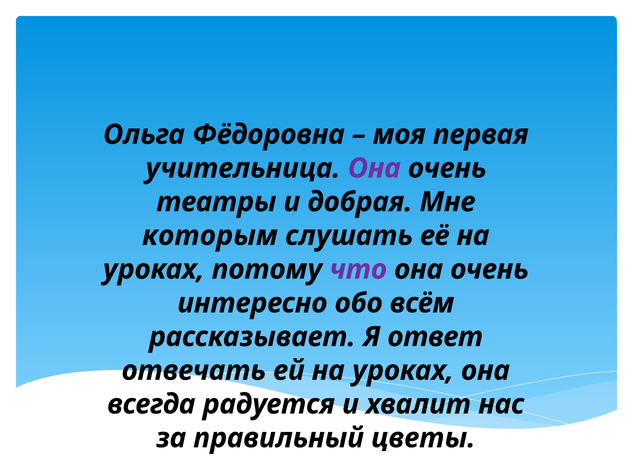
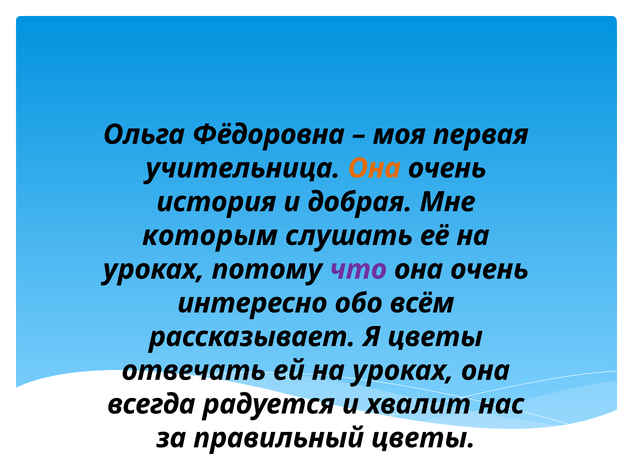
Она colour: purple -> orange (374, 168)
театры: театры -> история (216, 202)
Я ответ: ответ -> цветы (435, 337)
